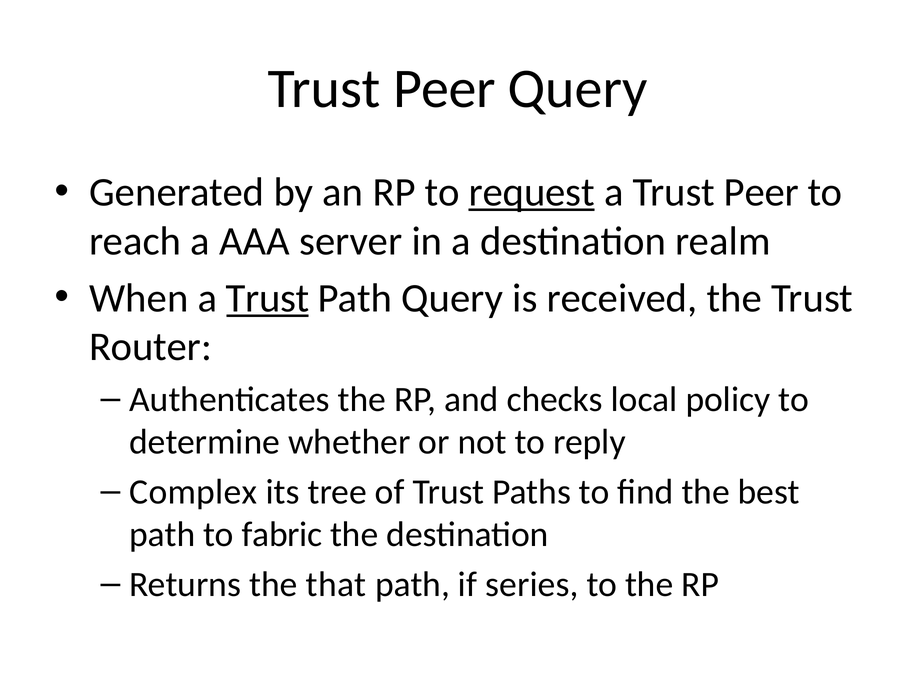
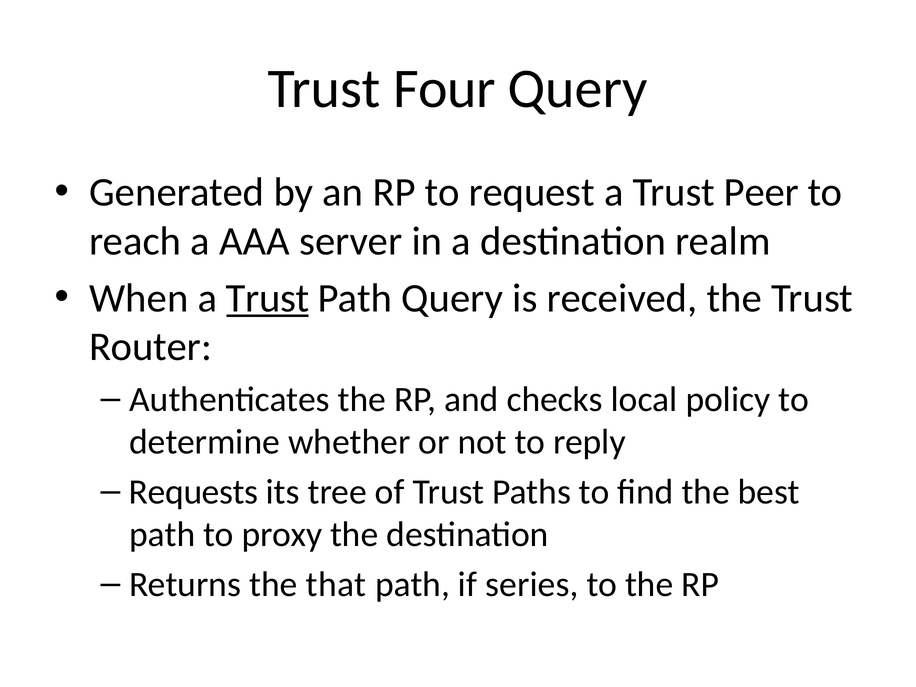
Peer: Peer -> Four (444, 89)
request underline: present -> none (532, 192)
Complex: Complex -> Requests (194, 492)
fabric: fabric -> proxy (282, 535)
